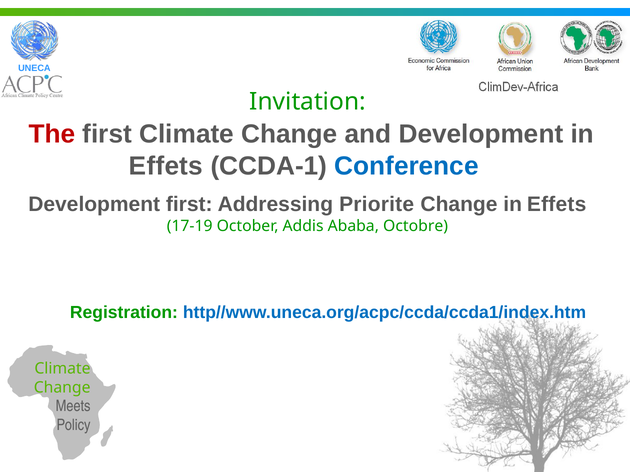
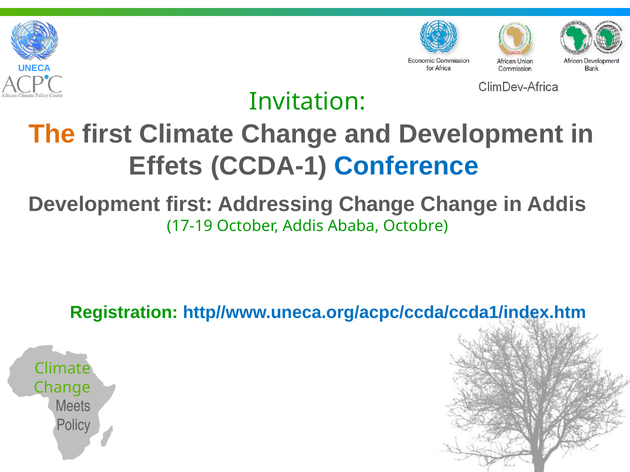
The colour: red -> orange (52, 134)
Addressing Priorite: Priorite -> Change (377, 205)
Change in Effets: Effets -> Addis (557, 205)
